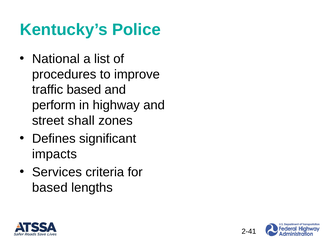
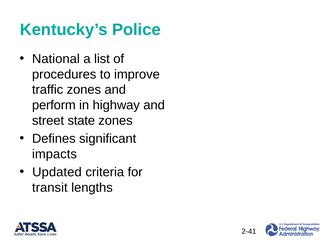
traffic based: based -> zones (84, 90)
shall: shall -> state (81, 121)
Services: Services -> Updated (57, 172)
based: based -> transit (50, 188)
